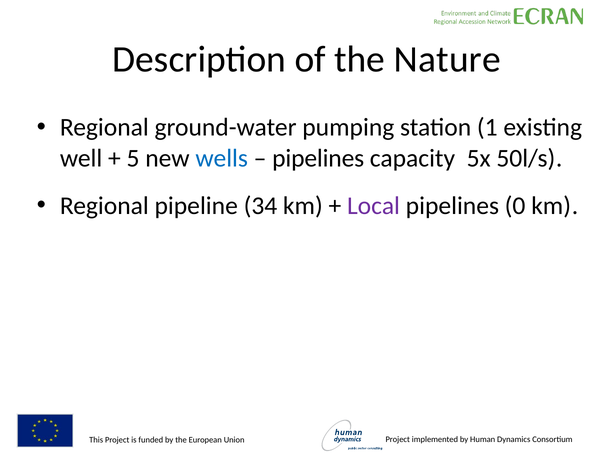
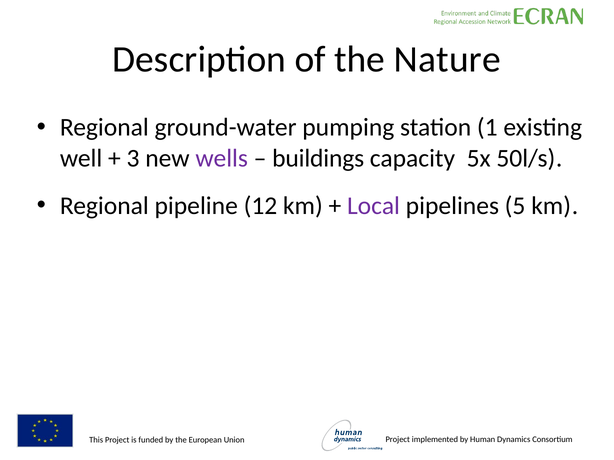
5: 5 -> 3 (133, 158)
wells colour: blue -> purple (222, 158)
pipelines: pipelines -> buildings (318, 158)
34: 34 -> 12 (260, 206)
0: 0 -> 5 (515, 206)
